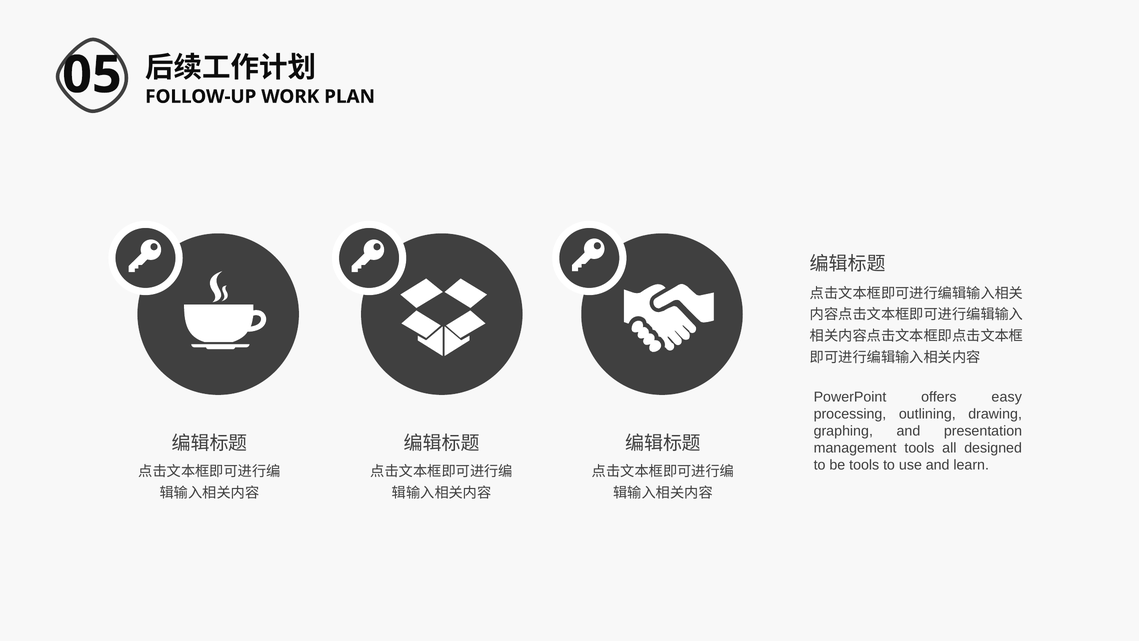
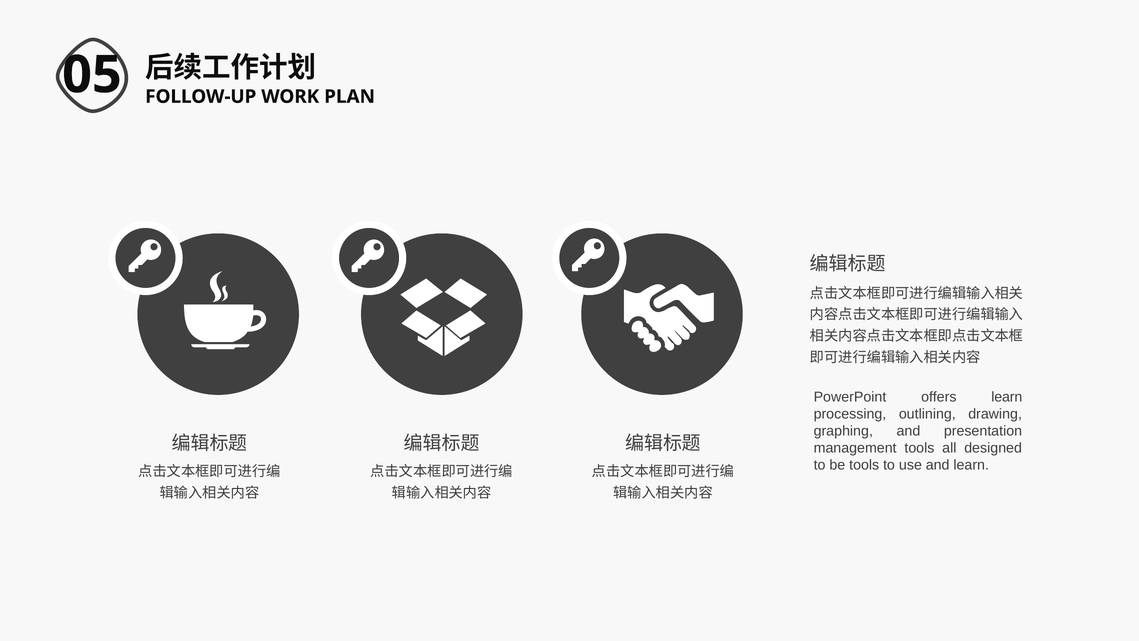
offers easy: easy -> learn (1007, 397)
